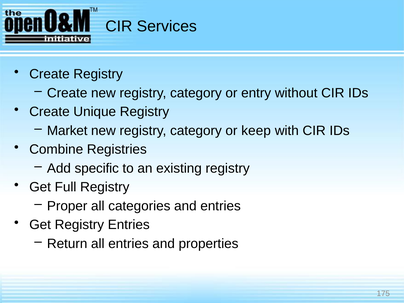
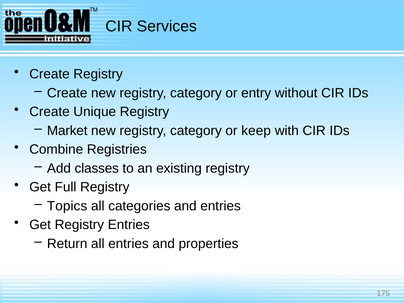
specific: specific -> classes (97, 168)
Proper: Proper -> Topics (67, 206)
